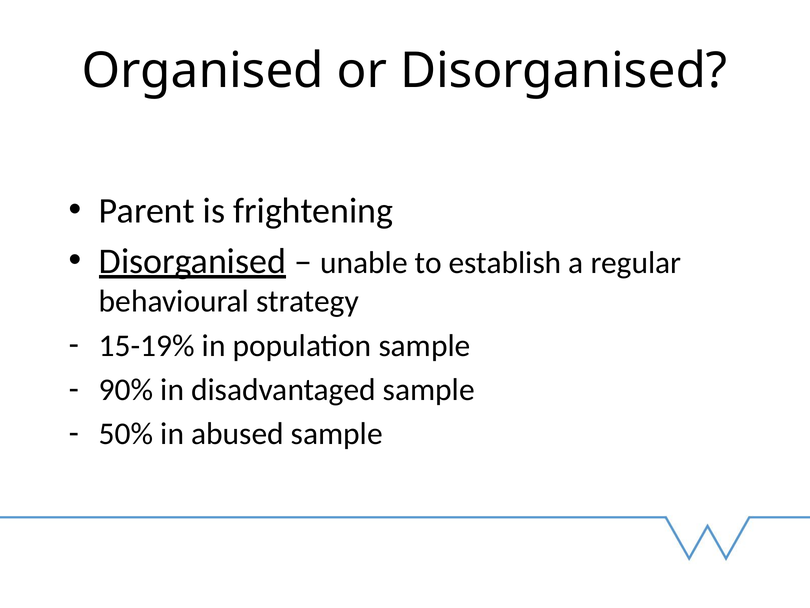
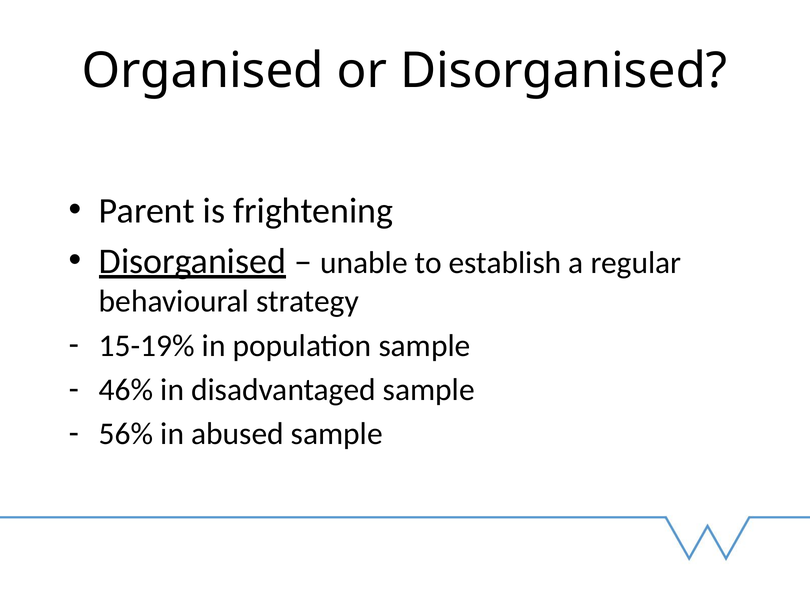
90%: 90% -> 46% (126, 390)
50%: 50% -> 56% (126, 434)
